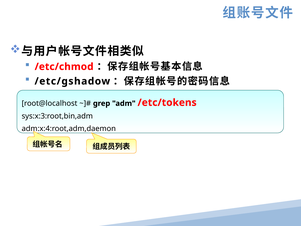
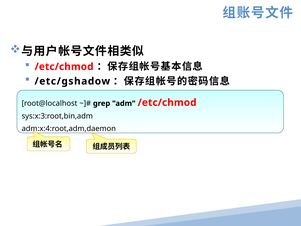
adm /etc/tokens: /etc/tokens -> /etc/chmod (167, 102)
